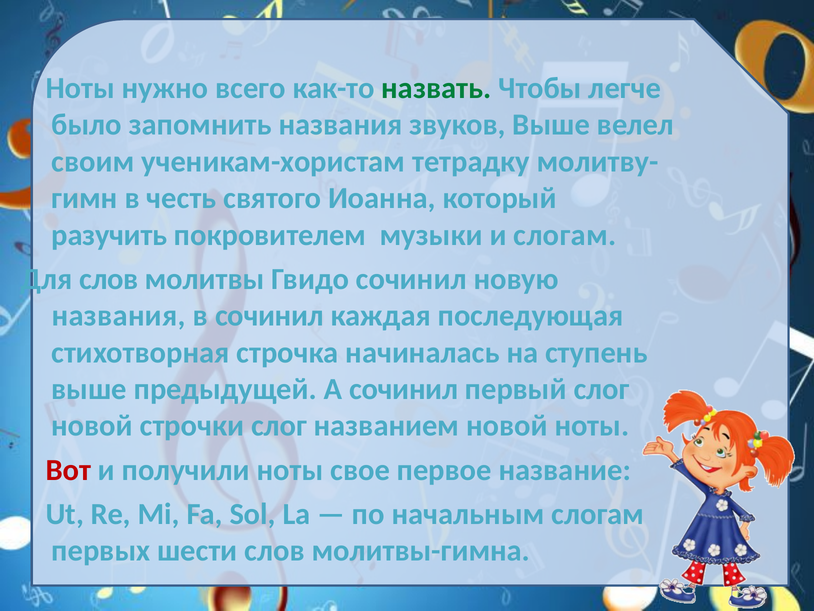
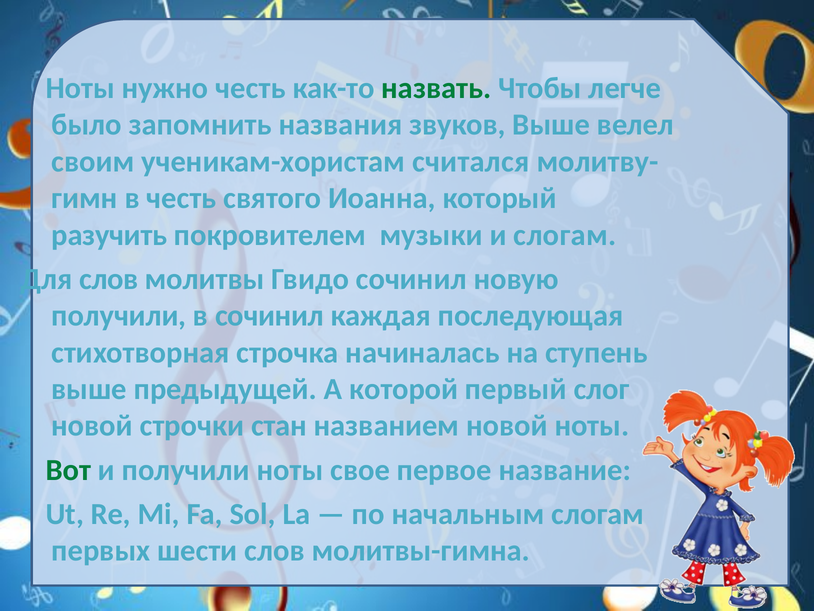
нужно всего: всего -> честь (250, 88)
тетрадку: тетрадку -> считался (471, 161)
названия: названия -> получили (119, 316)
А сочинил: сочинил -> которой (404, 389)
строчки слог: слог -> стан (279, 426)
Вот colour: red -> green (68, 470)
